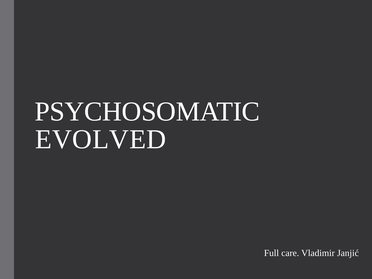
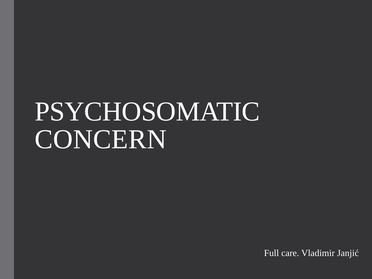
EVOLVED: EVOLVED -> CONCERN (101, 139)
